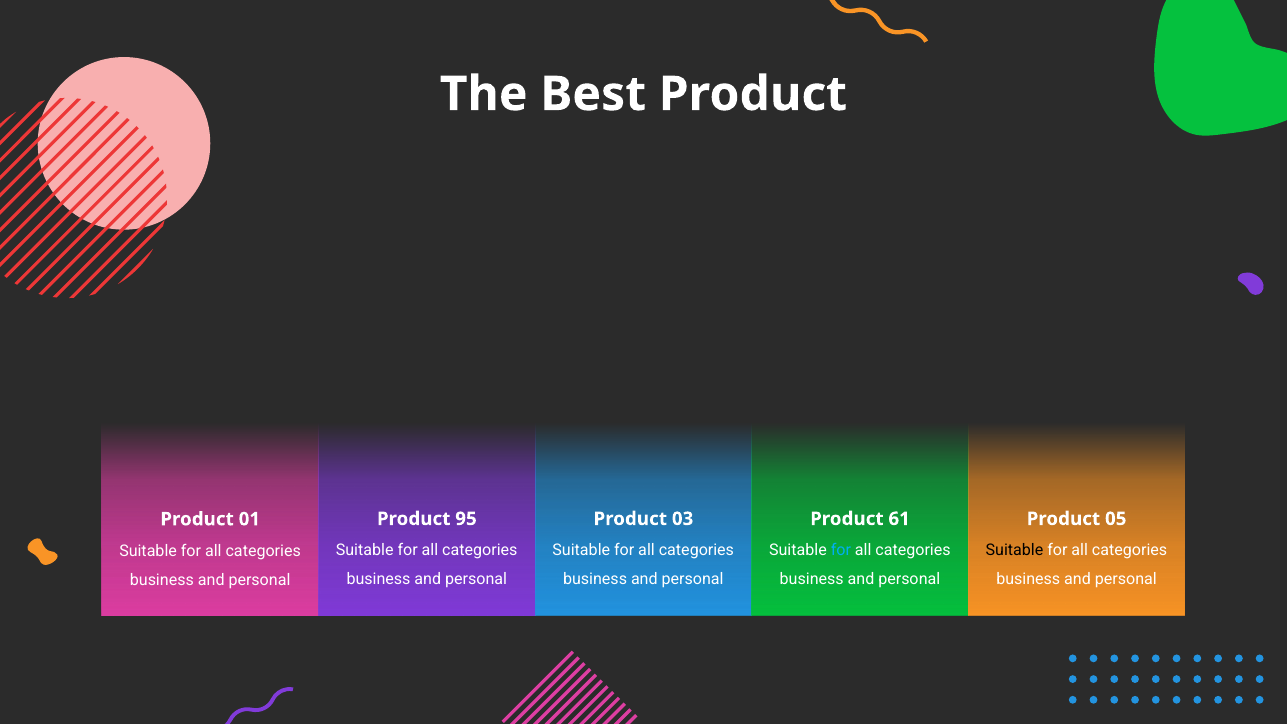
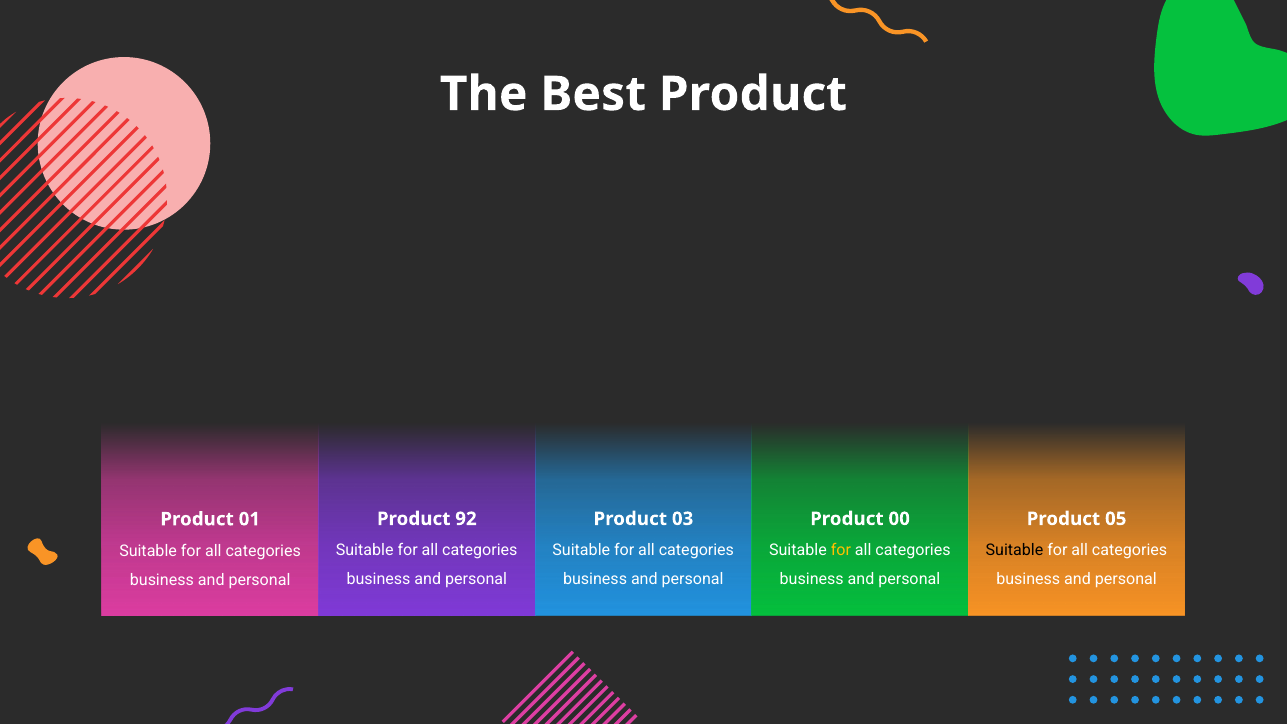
95: 95 -> 92 (466, 519)
61: 61 -> 00 (899, 519)
for colour: light blue -> yellow (841, 550)
